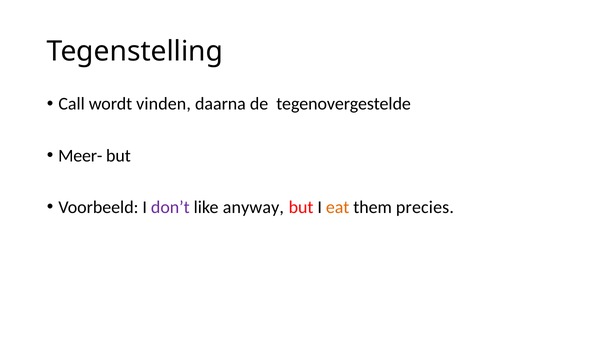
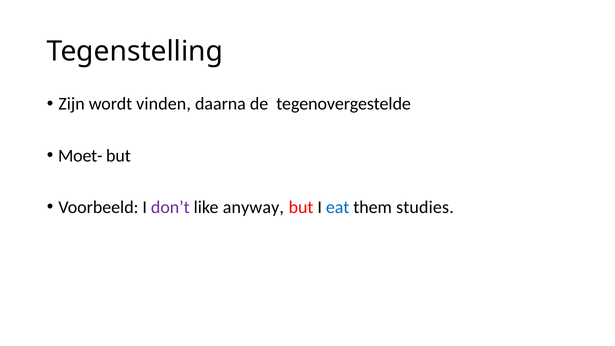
Call: Call -> Zijn (72, 104)
Meer-: Meer- -> Moet- (80, 156)
eat colour: orange -> blue (338, 207)
precies: precies -> studies (425, 207)
